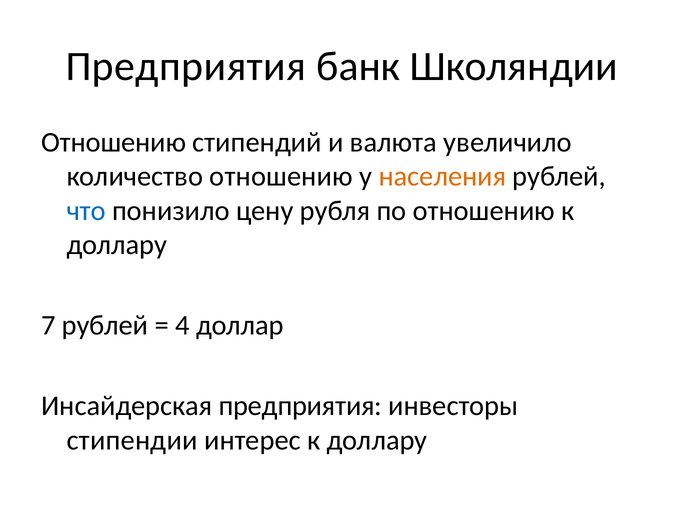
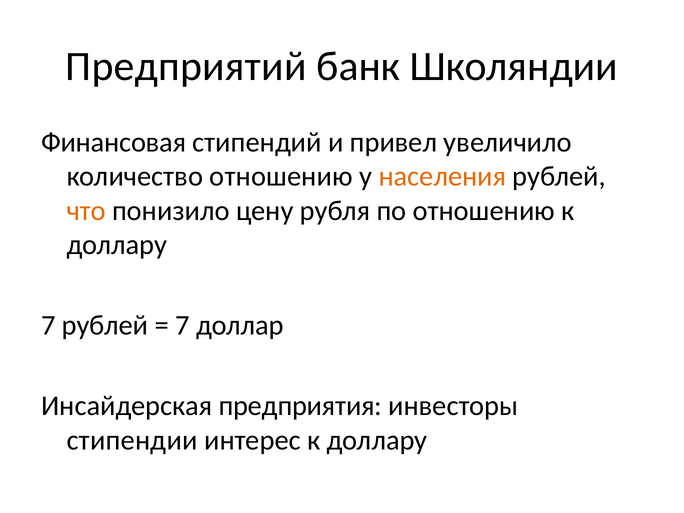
Предприятия: Предприятия -> Предприятий (186, 66)
Отношению: Отношению -> Финансовая (114, 142)
валюта: валюта -> привел (394, 142)
что colour: blue -> orange (86, 211)
4: 4 -> 7 (183, 325)
